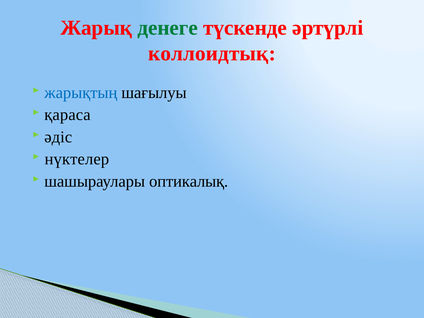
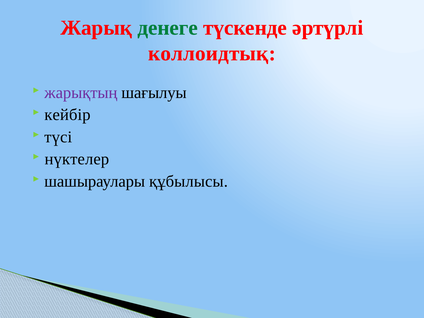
жарықтың colour: blue -> purple (81, 93)
қараса: қараса -> кейбір (67, 115)
әдіс: әдіс -> түсі (58, 137)
оптикалық: оптикалық -> құбылысы (189, 181)
